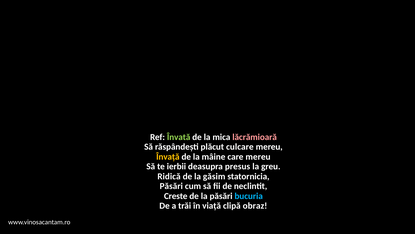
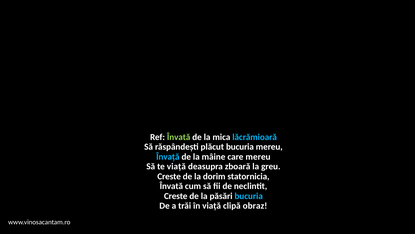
lăcrămioară colour: pink -> light blue (255, 137)
plăcut culcare: culcare -> bucuria (240, 147)
Învață colour: yellow -> light blue (168, 156)
te ierbii: ierbii -> viață (176, 166)
presus: presus -> zboară (238, 166)
Ridică: Ridică -> Creste (169, 176)
găsim: găsim -> dorim (214, 176)
Păsări: Păsări -> Învată (171, 186)
